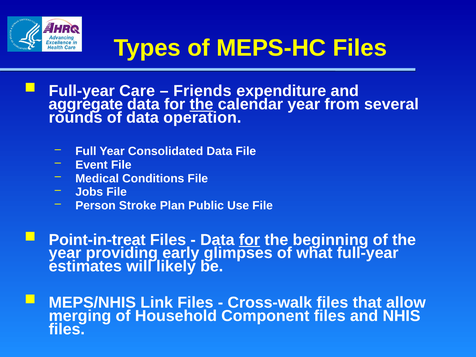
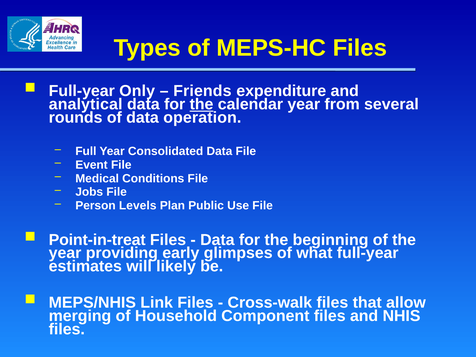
Care: Care -> Only (137, 91)
aggregate: aggregate -> analytical (86, 104)
Stroke: Stroke -> Levels (138, 206)
for underline: present -> none (250, 240)
